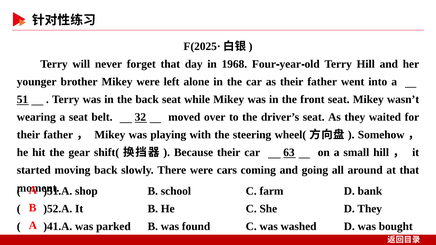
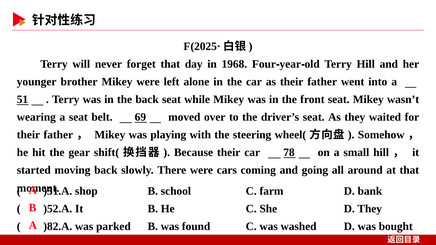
32: 32 -> 69 (140, 117)
63: 63 -> 78 (289, 153)
)41.A: )41.A -> )82.A (58, 227)
